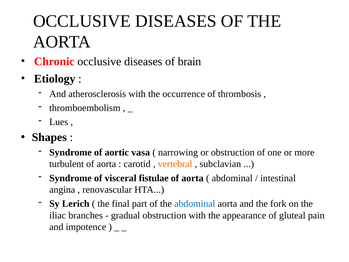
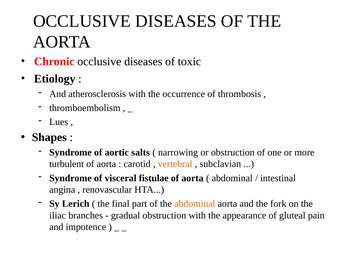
brain: brain -> toxic (189, 61)
vasa: vasa -> salts (141, 152)
abdominal colour: blue -> orange (195, 204)
